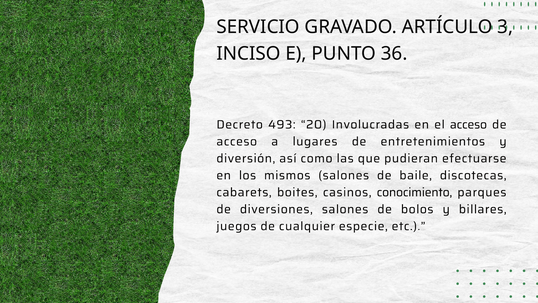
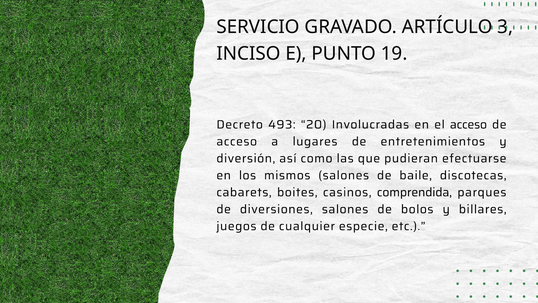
36: 36 -> 19 (394, 53)
conocimiento: conocimiento -> comprendida (414, 192)
